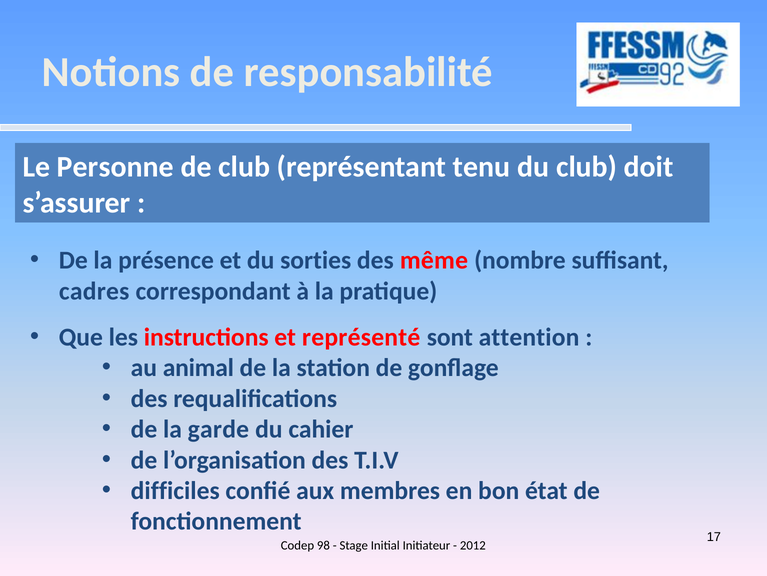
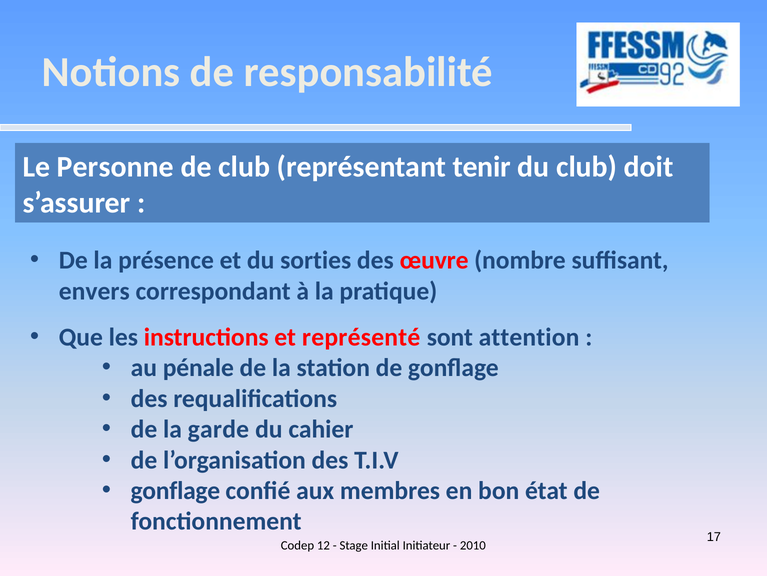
tenu: tenu -> tenir (482, 167)
même: même -> œuvre (434, 260)
cadres: cadres -> envers (94, 291)
animal: animal -> pénale (198, 367)
difficiles: difficiles -> gonflage (175, 490)
98: 98 -> 12 (323, 545)
2012: 2012 -> 2010 (473, 545)
